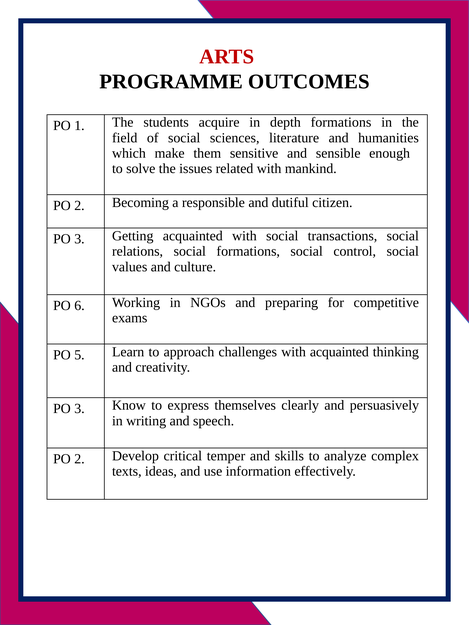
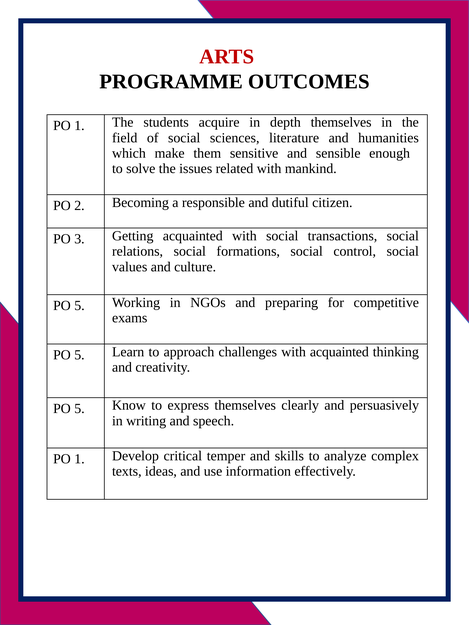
depth formations: formations -> themselves (341, 122)
6: 6 -> 5 (79, 306)
3: 3 -> 5 (79, 409)
2: 2 -> 1 (79, 459)
